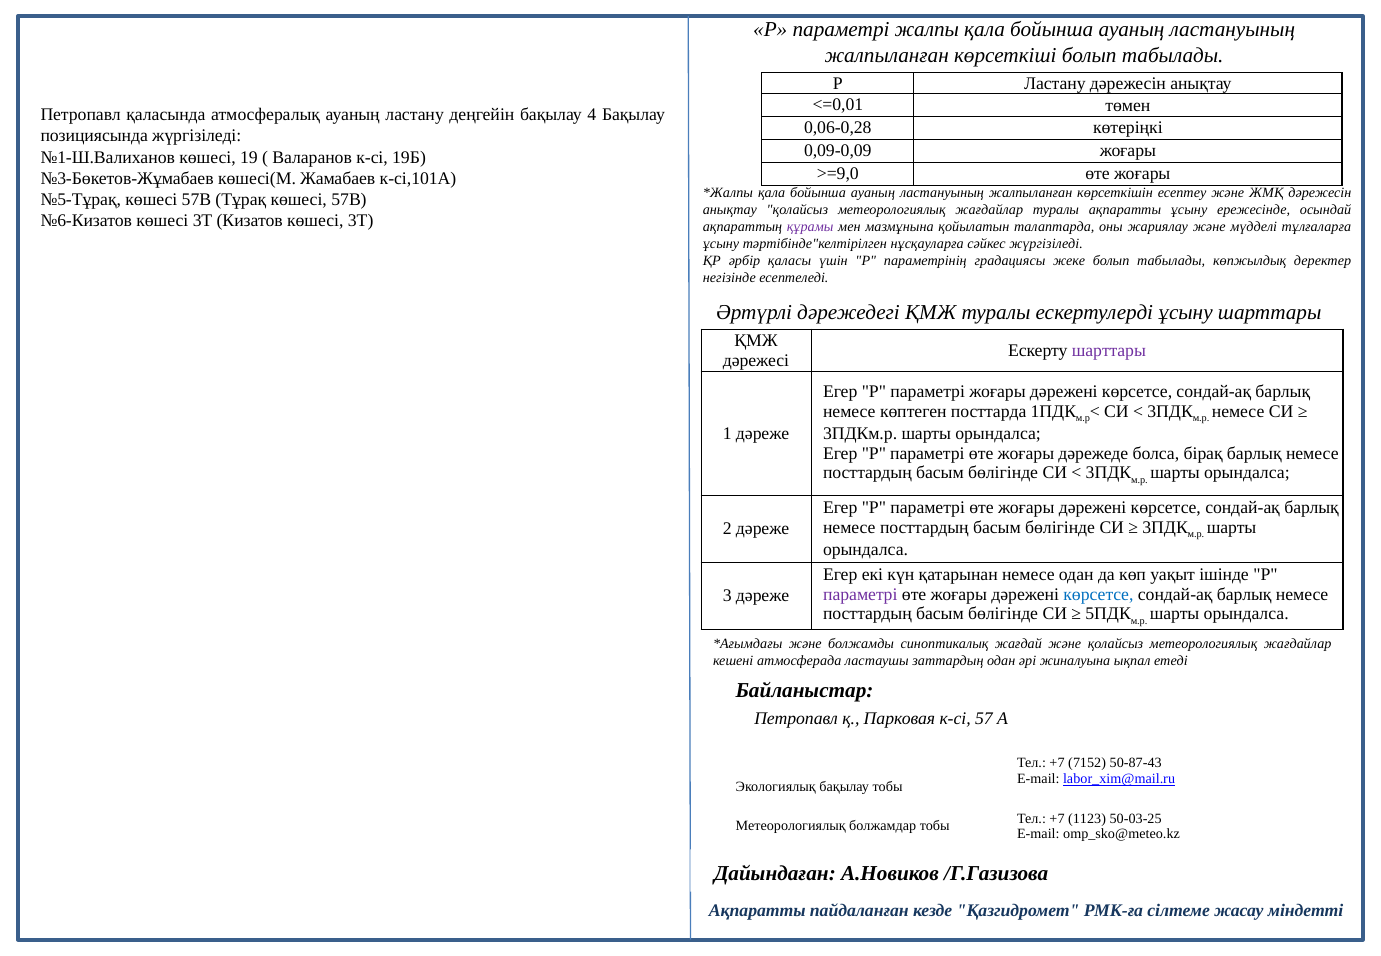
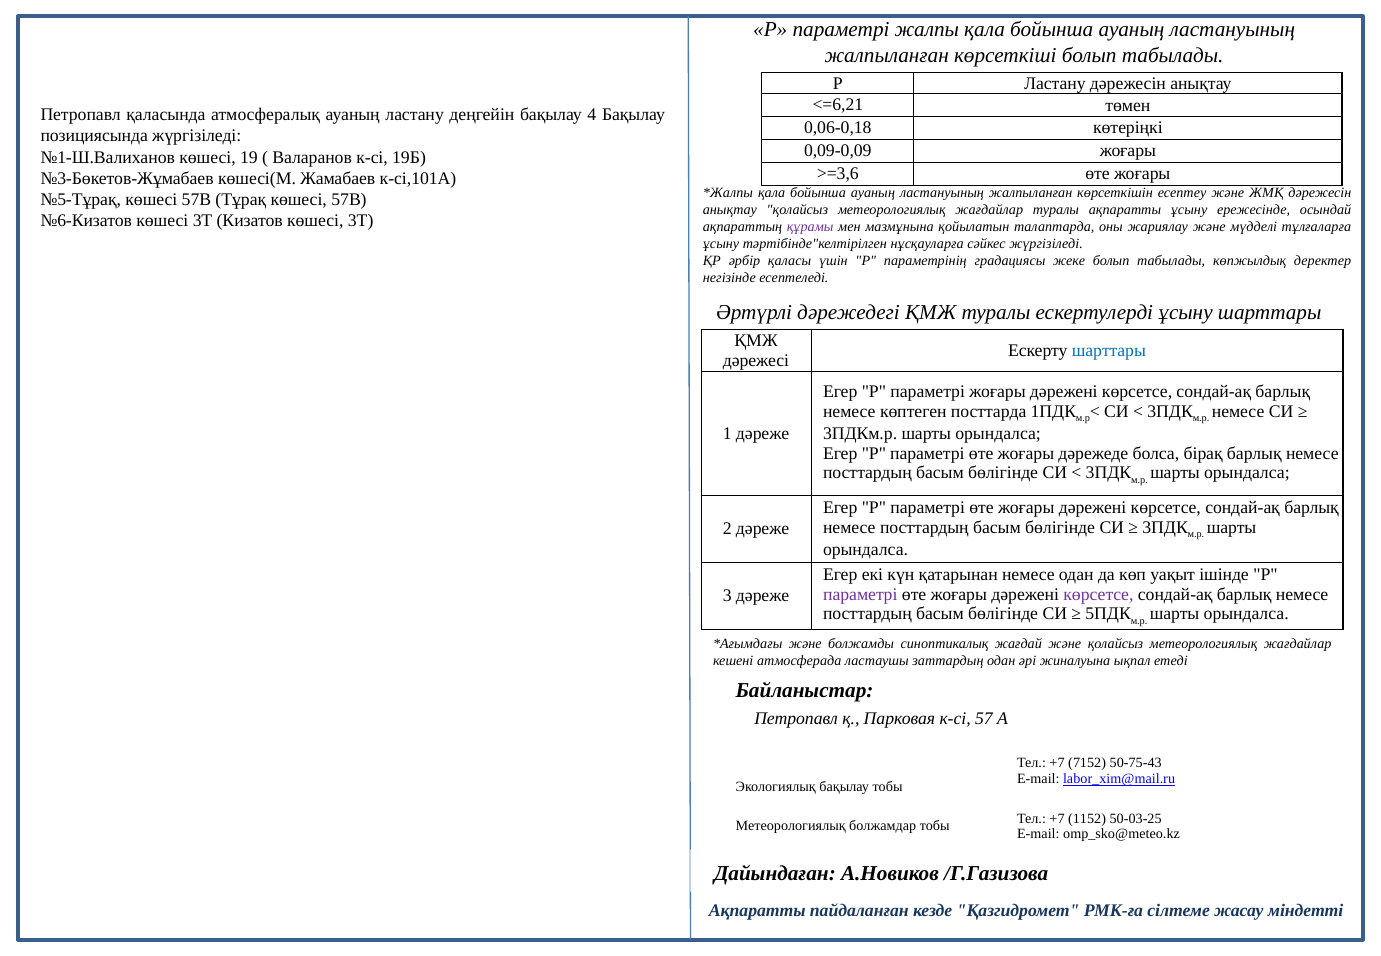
<=0,01: <=0,01 -> <=6,21 (838, 105)
0,06-0,28: 0,06-0,28 -> 0,06-0,18 (838, 128)
>=9,0: >=9,0 -> >=3,6 (838, 173)
шарттары colour: purple -> blue (1109, 351)
көрсетсе colour: blue -> purple (1098, 594)
50-87-43: 50-87-43 -> 50-75-43 (1136, 763)
1123: 1123 -> 1152 (1087, 818)
